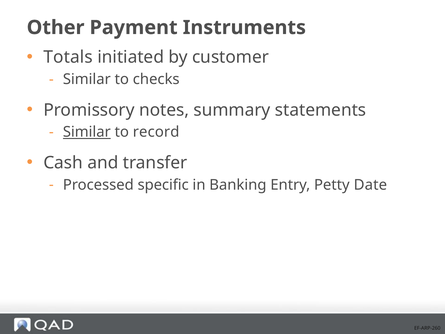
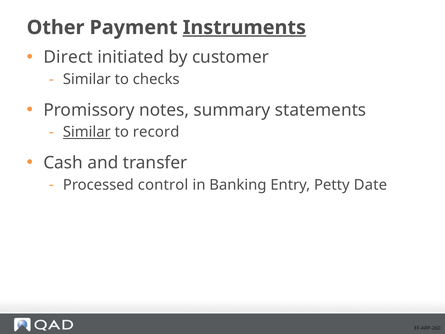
Instruments underline: none -> present (244, 28)
Totals: Totals -> Direct (68, 57)
specific: specific -> control (163, 185)
